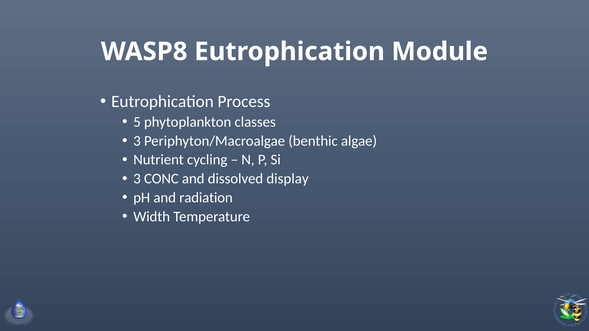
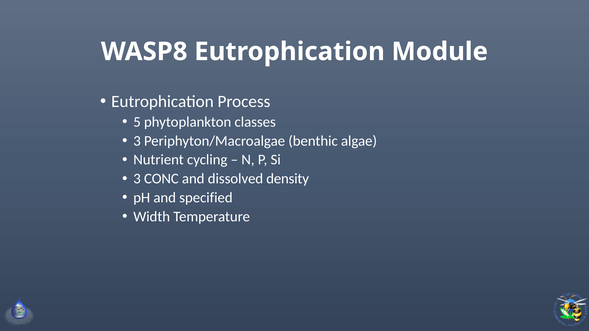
display: display -> density (288, 179)
radiation: radiation -> specified (206, 198)
